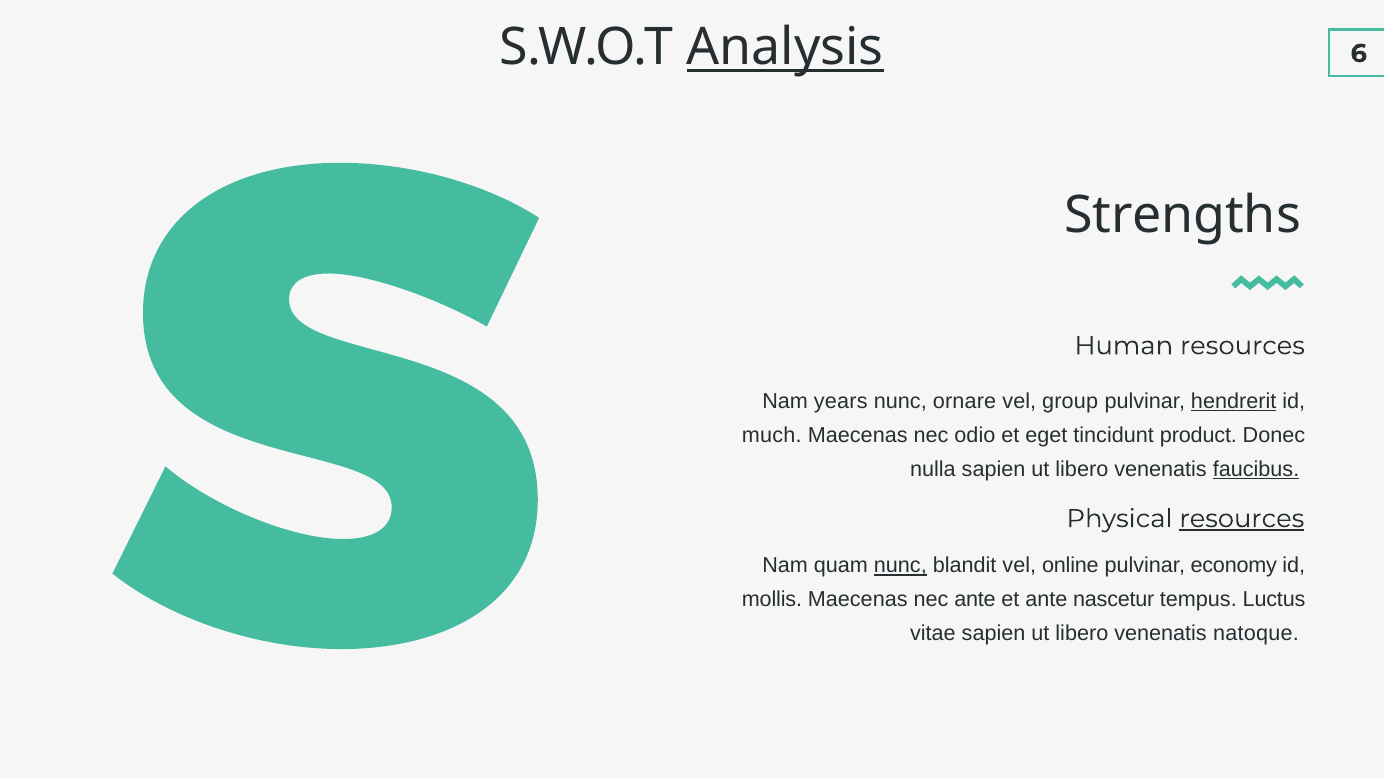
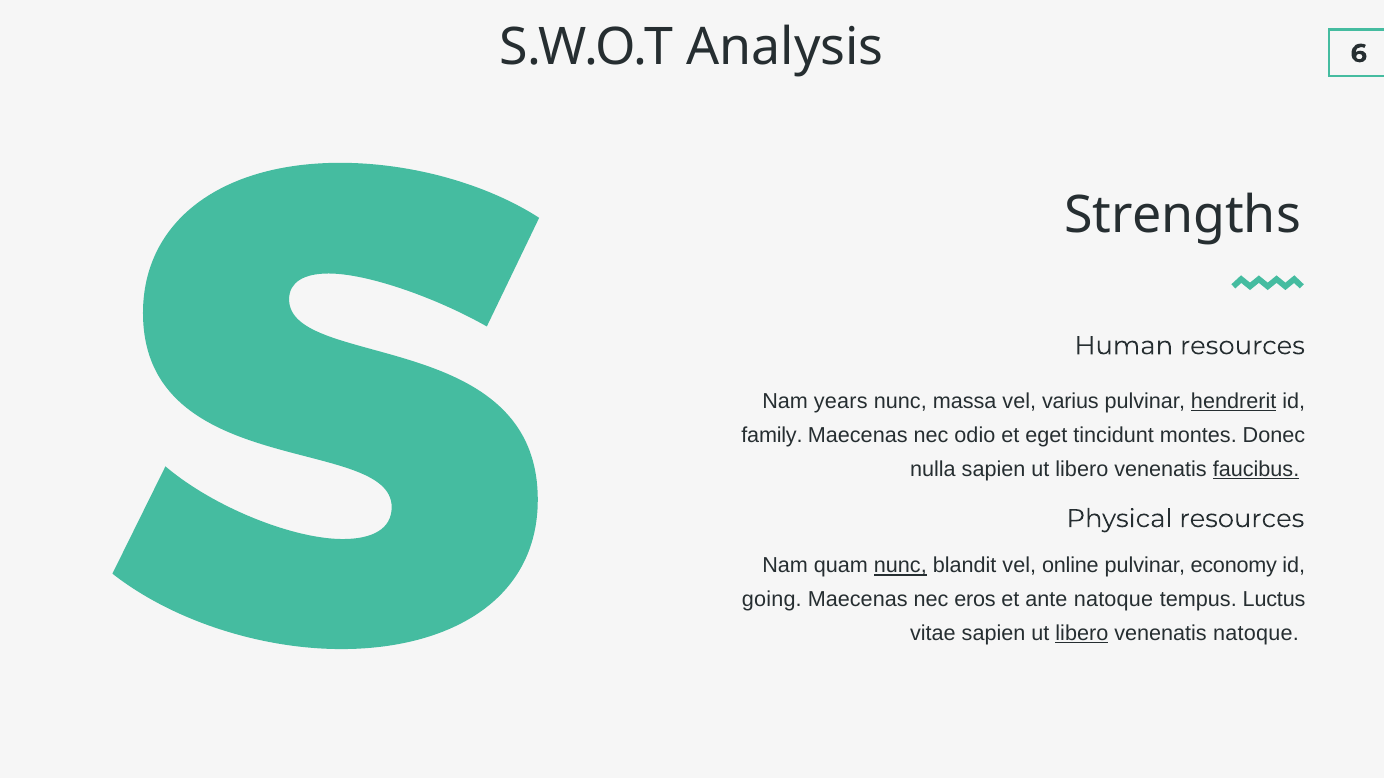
Analysis underline: present -> none (785, 48)
ornare: ornare -> massa (965, 402)
group: group -> varius (1070, 402)
much: much -> family (772, 436)
product: product -> montes (1198, 436)
resources underline: present -> none (1242, 519)
mollis: mollis -> going (772, 600)
nec ante: ante -> eros (975, 600)
ante nascetur: nascetur -> natoque (1114, 600)
libero underline: none -> present (1082, 634)
